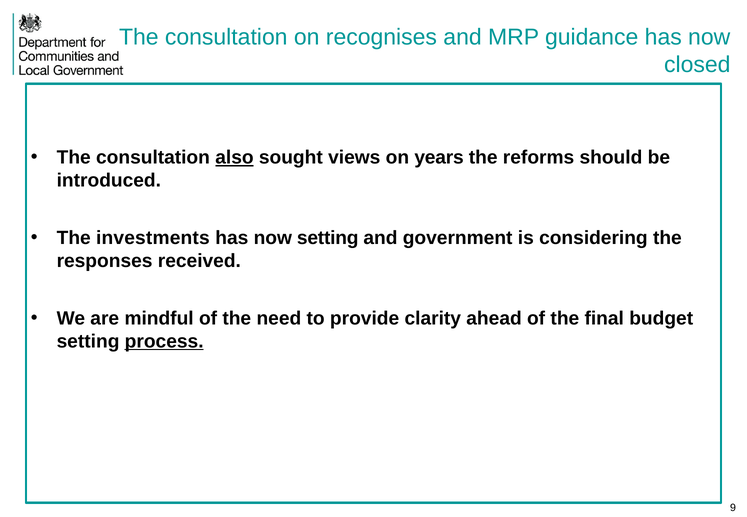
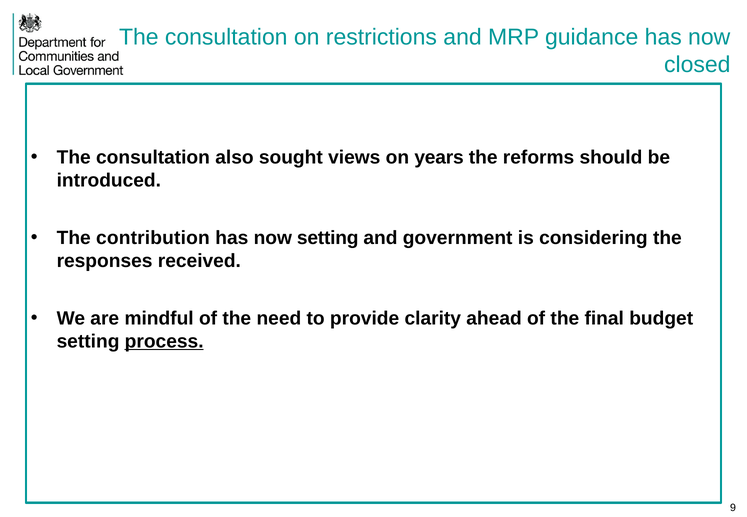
recognises: recognises -> restrictions (381, 37)
also underline: present -> none (234, 158)
investments: investments -> contribution (153, 238)
